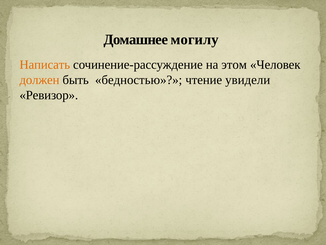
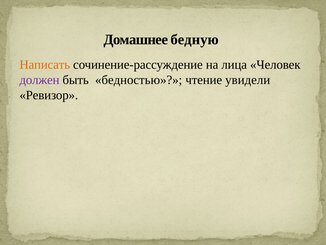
могилу: могилу -> бедную (195, 40)
этом: этом -> лица (234, 64)
должен colour: orange -> purple (39, 80)
